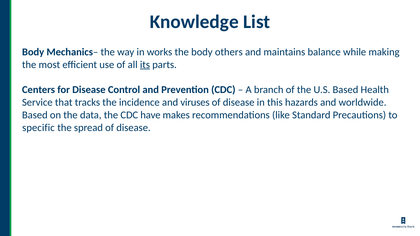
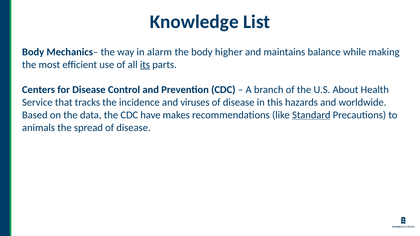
works: works -> alarm (159, 52)
others: others -> higher (229, 52)
U.S Based: Based -> About (345, 90)
Standard underline: none -> present (311, 115)
specific: specific -> animals (39, 128)
